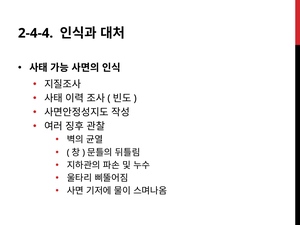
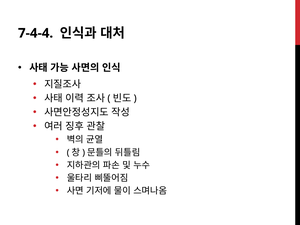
2-4-4: 2-4-4 -> 7-4-4 (36, 33)
